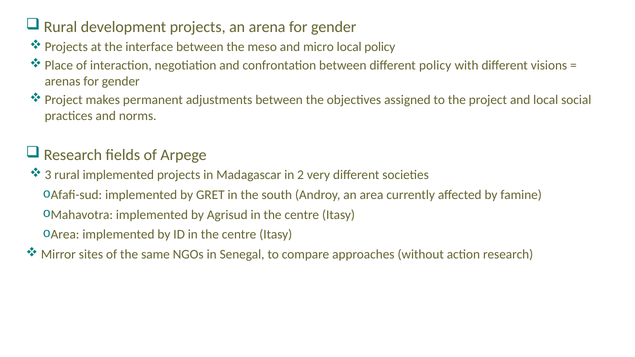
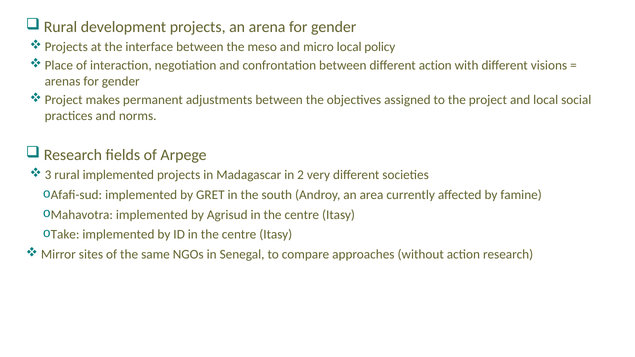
different policy: policy -> action (435, 66)
Area: Area -> Take (65, 235)
